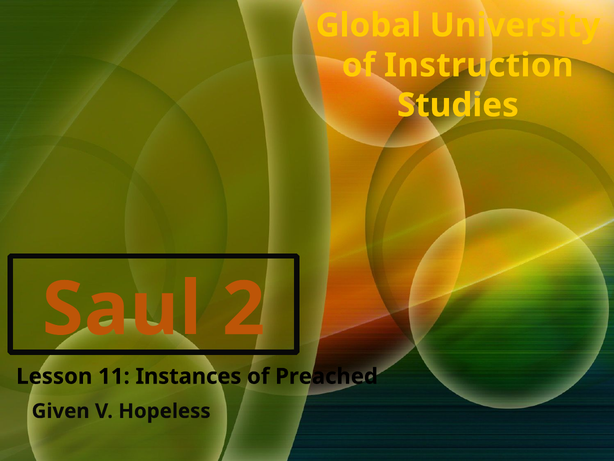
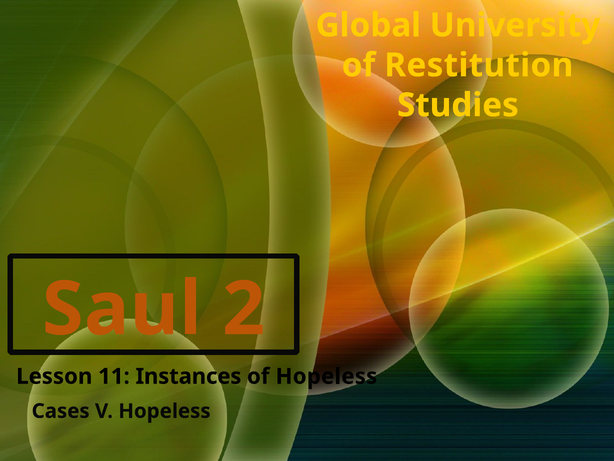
Instruction: Instruction -> Restitution (479, 65)
of Preached: Preached -> Hopeless (326, 376)
Given: Given -> Cases (61, 411)
